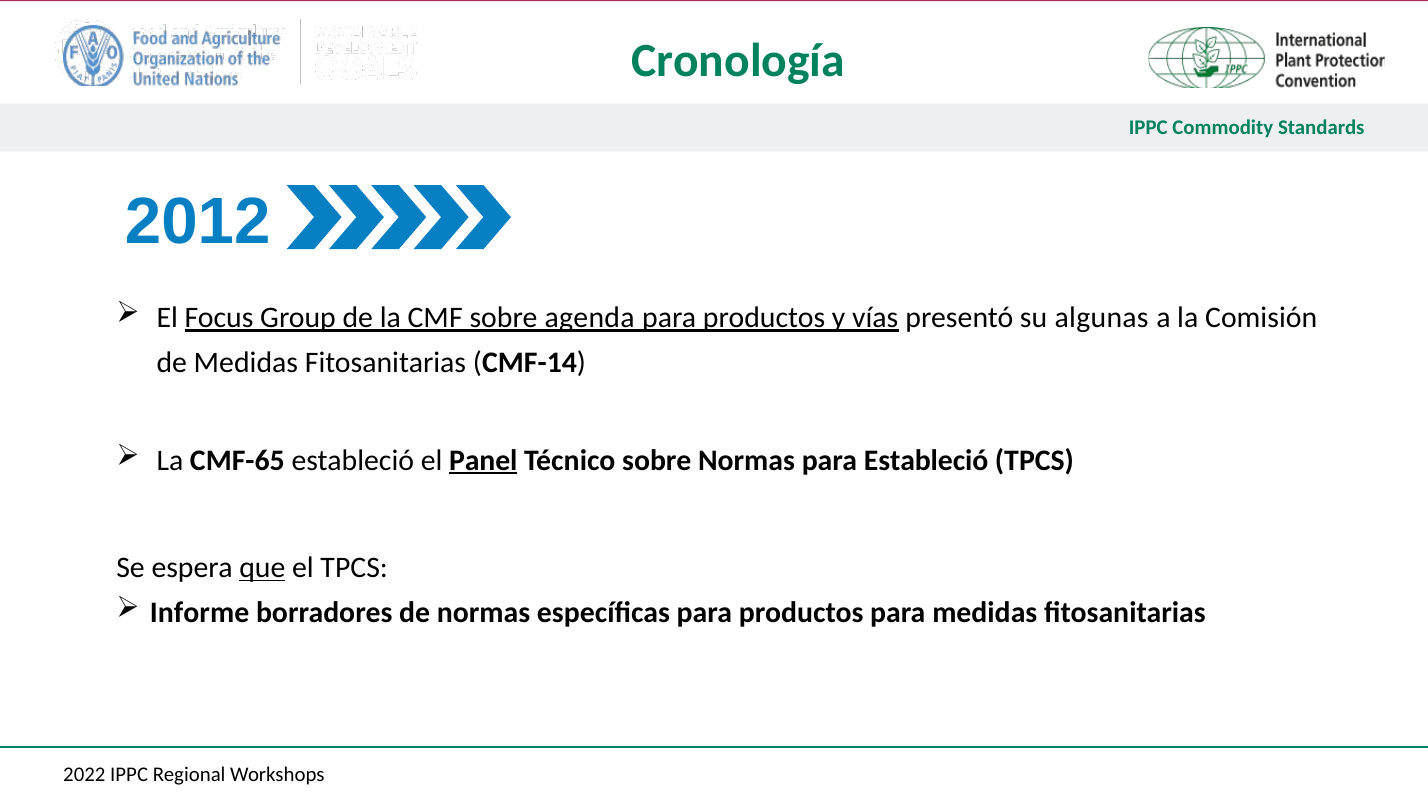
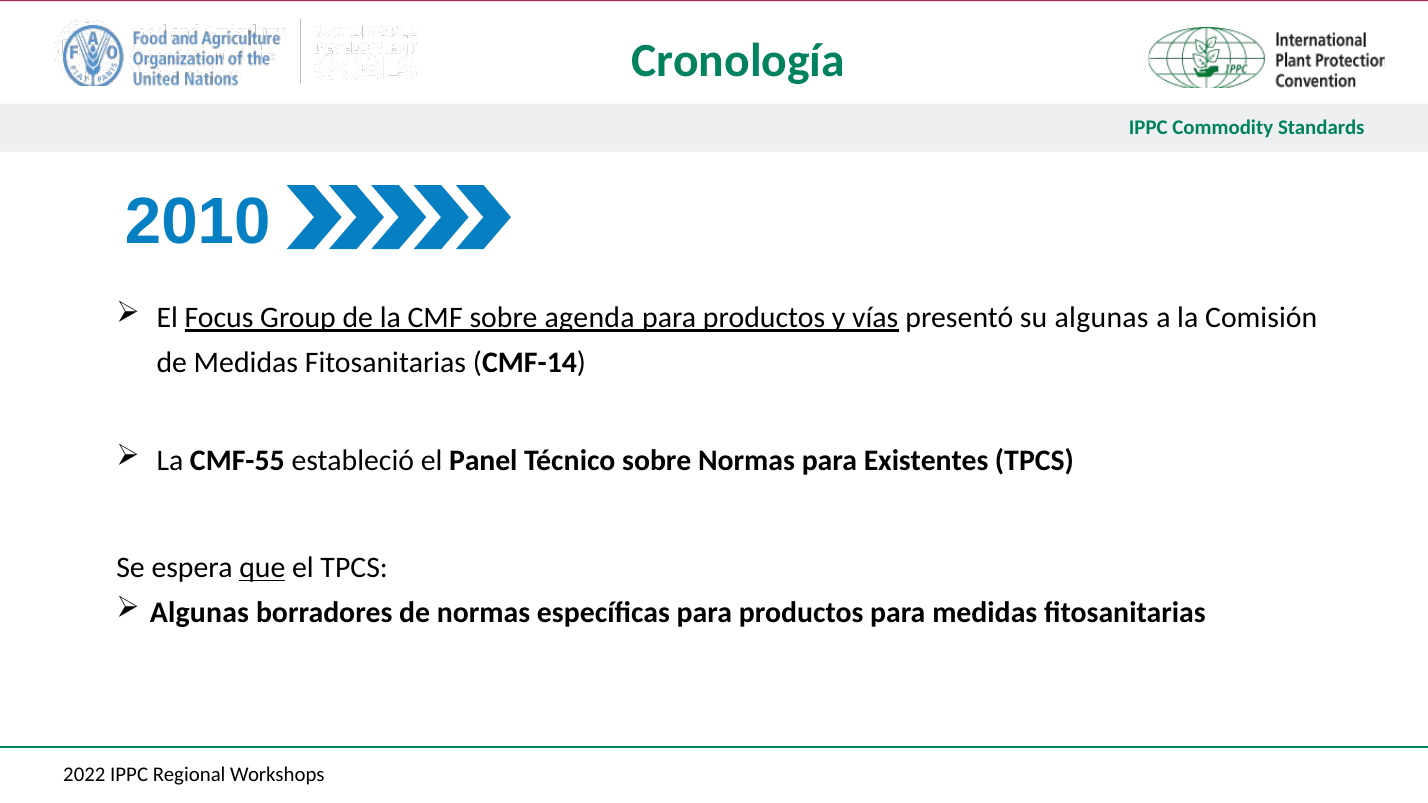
2012: 2012 -> 2010 (198, 222)
CMF-65: CMF-65 -> CMF-55 (237, 461)
Panel underline: present -> none (483, 461)
para Estableció: Estableció -> Existentes (926, 461)
Informe: Informe -> Algunas (199, 612)
